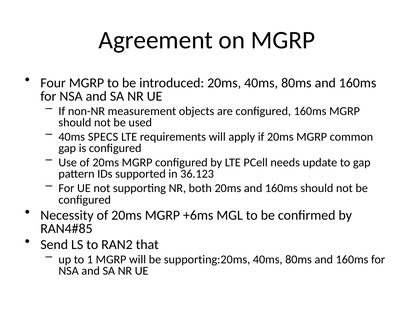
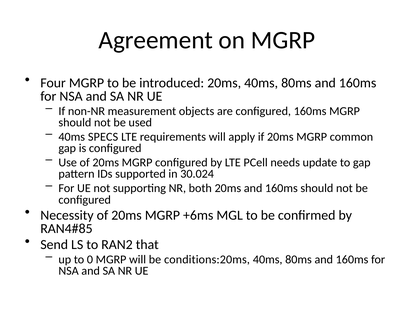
36.123: 36.123 -> 30.024 (197, 174)
1: 1 -> 0 (90, 260)
supporting:20ms: supporting:20ms -> conditions:20ms (207, 260)
